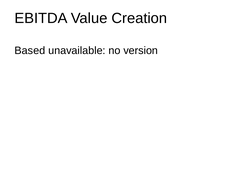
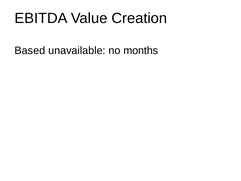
version: version -> months (141, 51)
